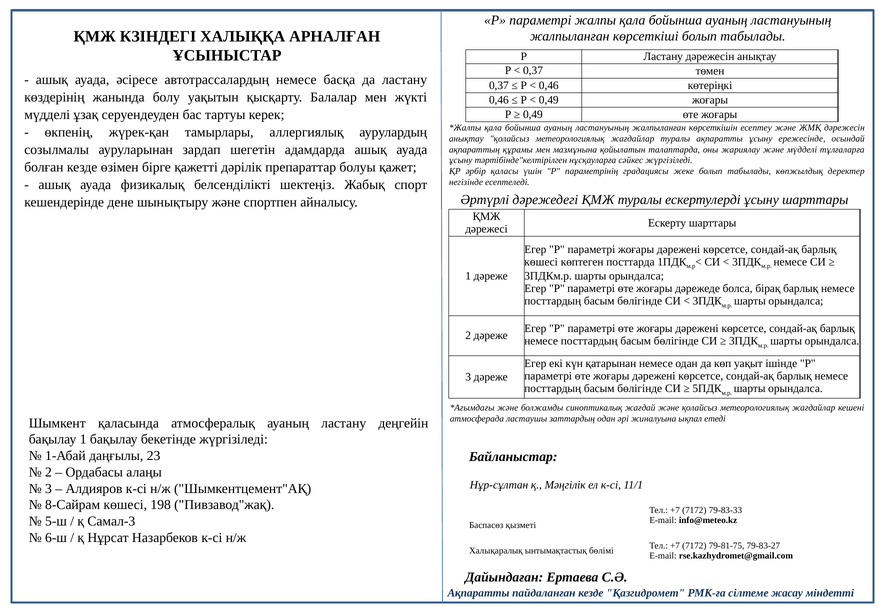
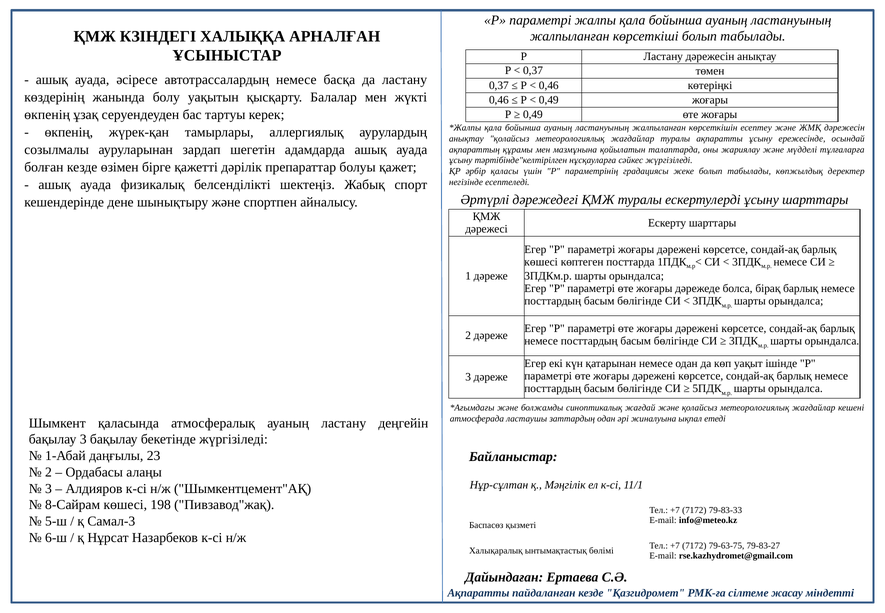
мүдделі: мүдделі -> өкпенің (47, 115)
бақылау 1: 1 -> 3 (83, 439)
79-81-75: 79-81-75 -> 79-63-75 (727, 545)
